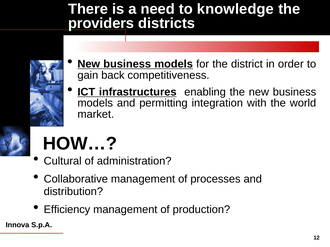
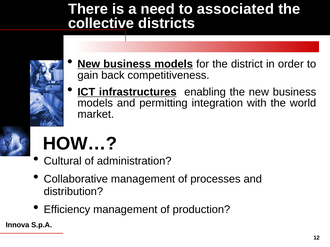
knowledge: knowledge -> associated (235, 9)
providers: providers -> collective (101, 23)
